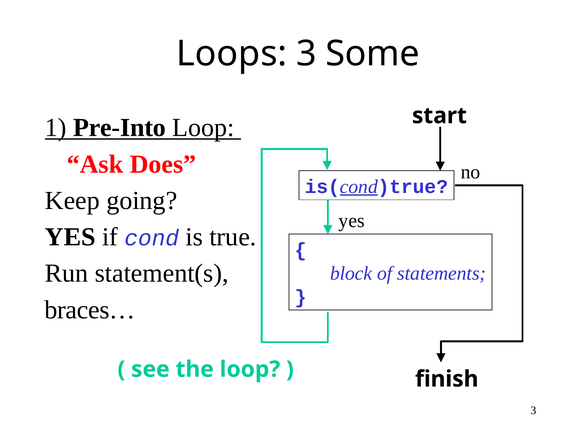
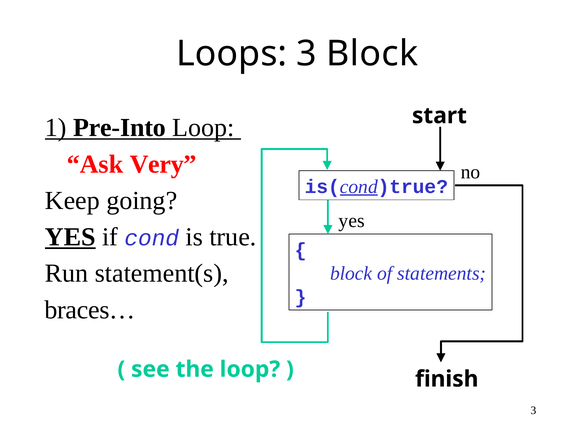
3 Some: Some -> Block (372, 54)
Does: Does -> Very (163, 164)
YES underline: none -> present (70, 237)
